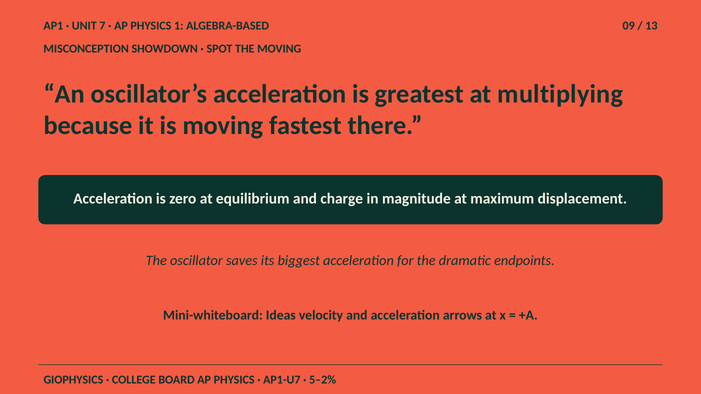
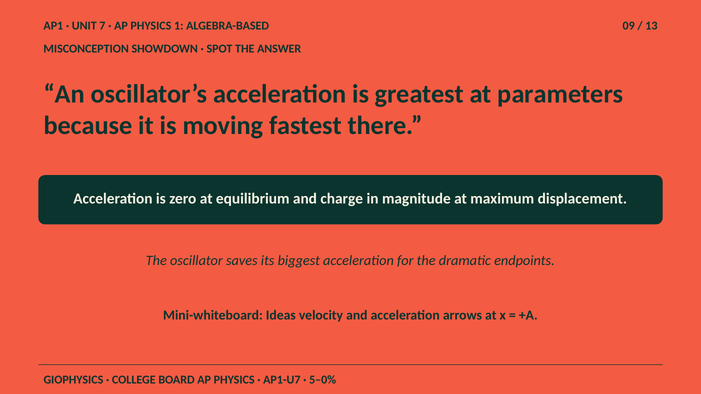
THE MOVING: MOVING -> ANSWER (279, 49)
multiplying: multiplying -> parameters (560, 94)
5–2%: 5–2% -> 5–0% (323, 380)
